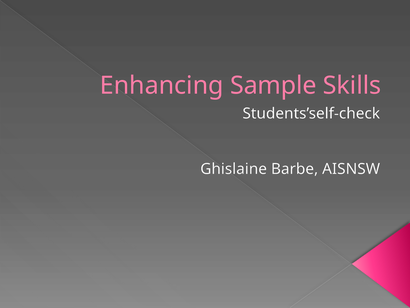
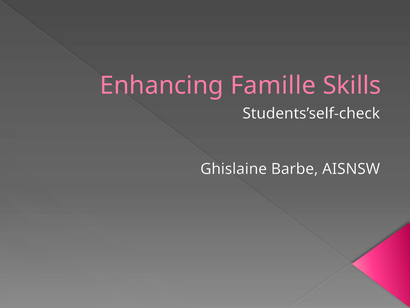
Sample: Sample -> Famille (273, 85)
